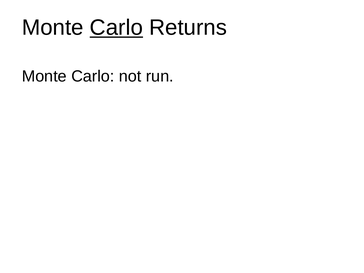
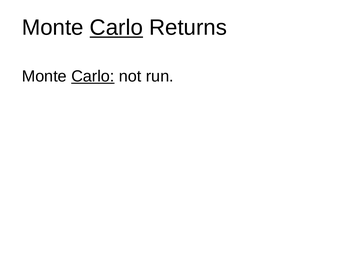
Carlo underline: none -> present (93, 76)
